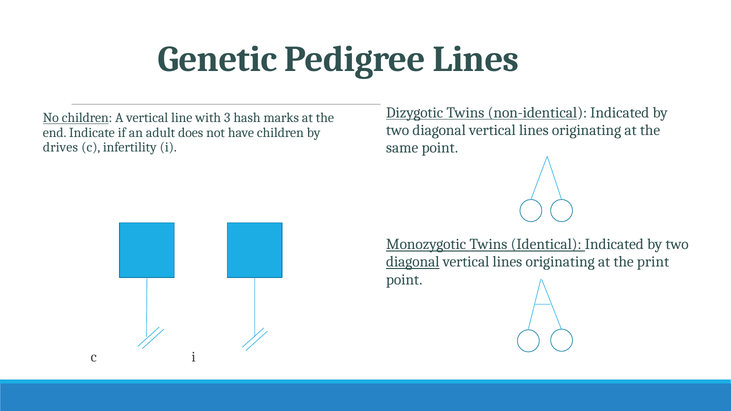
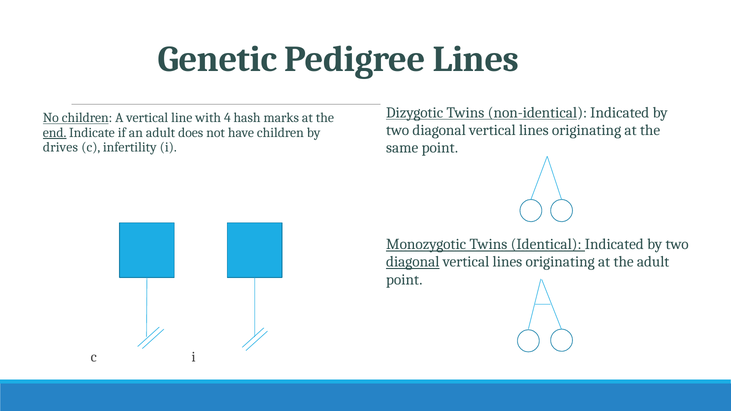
3: 3 -> 4 (227, 118)
end underline: none -> present (55, 133)
the print: print -> adult (653, 262)
